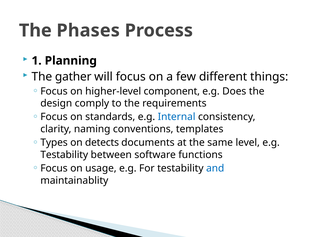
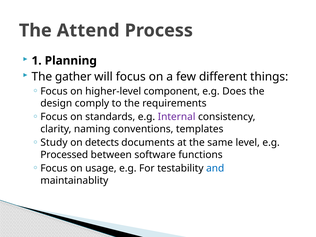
Phases: Phases -> Attend (88, 31)
Internal colour: blue -> purple (177, 117)
Types: Types -> Study (54, 143)
Testability: Testability -> Processed (64, 155)
